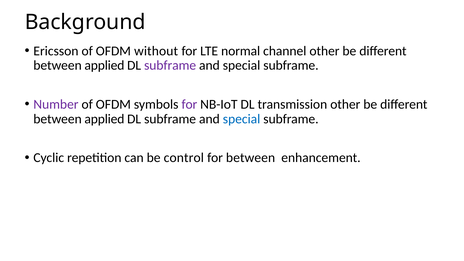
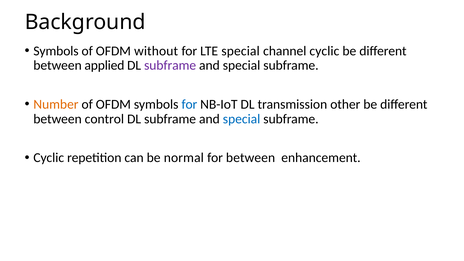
Ericsson: Ericsson -> Symbols (56, 51)
LTE normal: normal -> special (241, 51)
channel other: other -> cyclic (324, 51)
Number colour: purple -> orange (56, 104)
for colour: purple -> blue (189, 104)
applied: applied -> control (104, 119)
control: control -> normal (184, 158)
